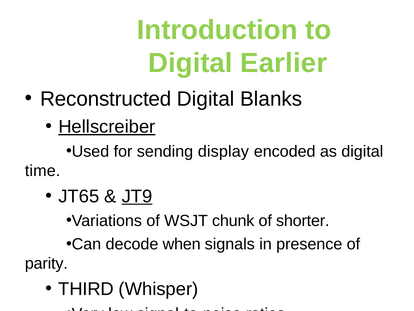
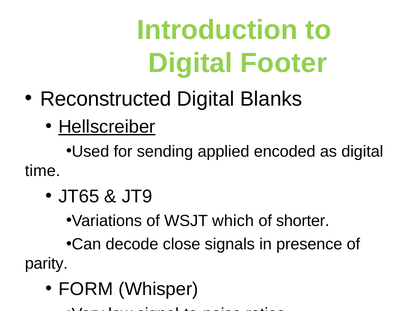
Earlier: Earlier -> Footer (284, 63)
display: display -> applied (224, 151)
JT9 underline: present -> none (137, 196)
chunk: chunk -> which (233, 221)
when: when -> close (182, 244)
THIRD: THIRD -> FORM (86, 289)
